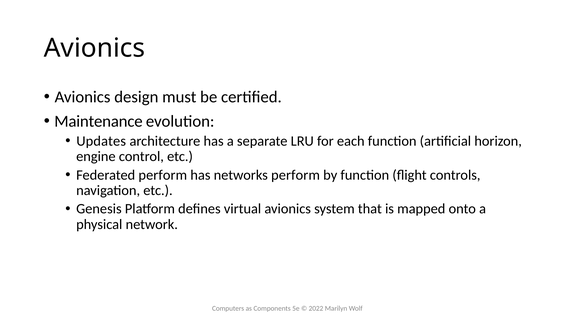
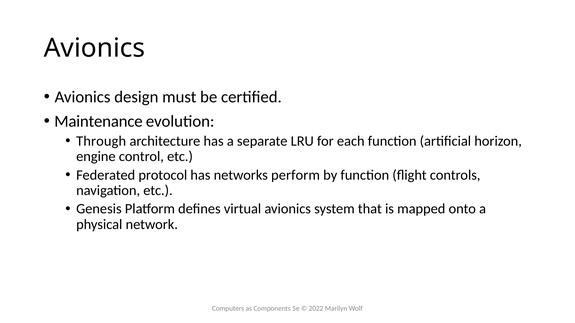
Updates: Updates -> Through (101, 141)
Federated perform: perform -> protocol (163, 175)
